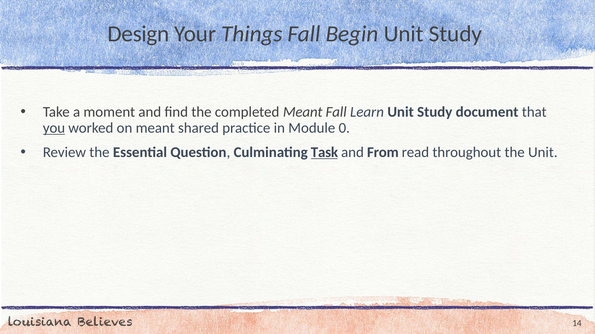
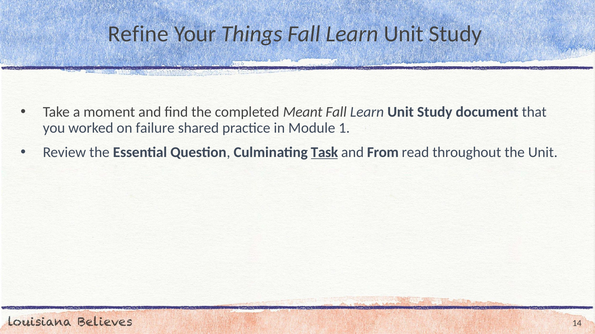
Design: Design -> Refine (138, 34)
Things Fall Begin: Begin -> Learn (352, 34)
you underline: present -> none (54, 128)
on meant: meant -> failure (155, 128)
0: 0 -> 1 (344, 128)
